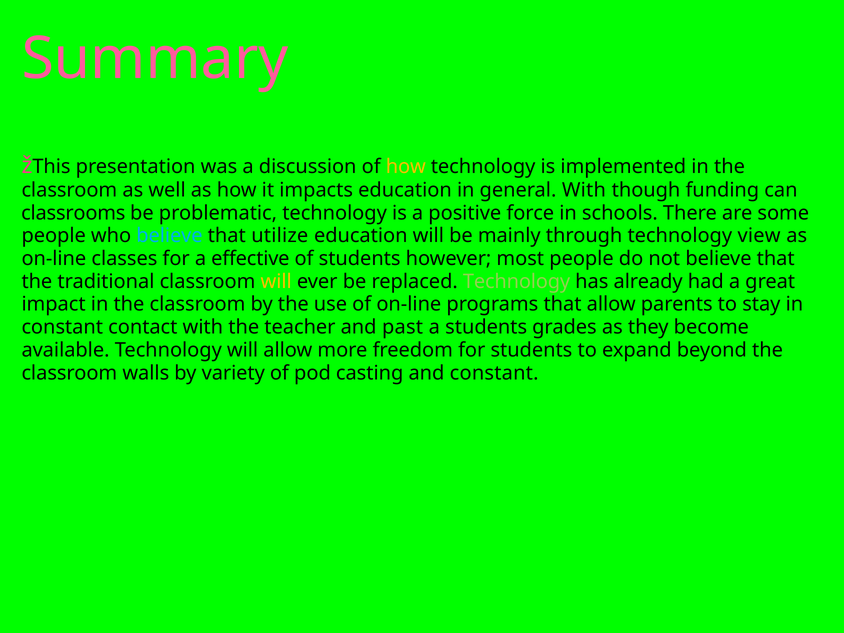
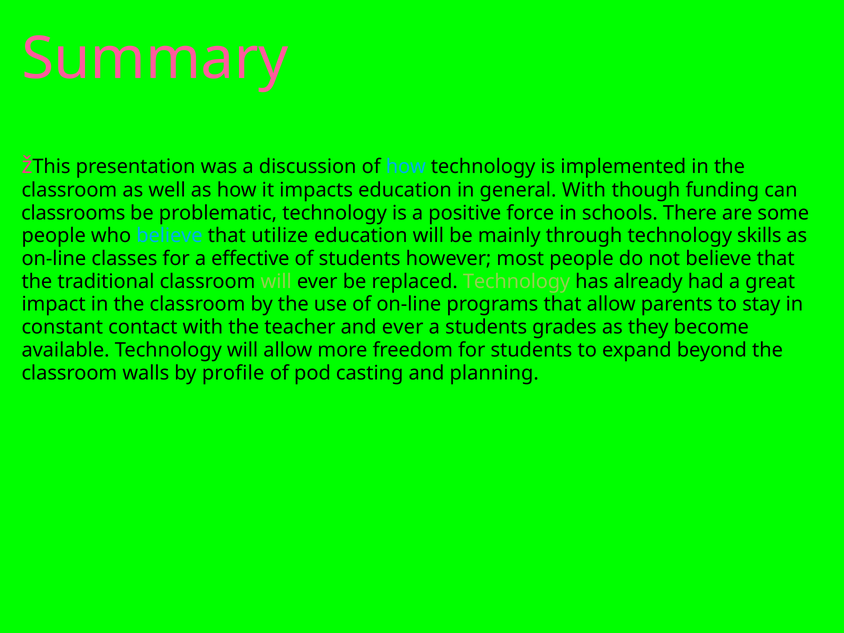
how colour: yellow -> light blue (406, 167)
view: view -> skills (759, 236)
will colour: yellow -> light green (276, 282)
and past: past -> ever (403, 327)
variety: variety -> profile (233, 373)
and constant: constant -> planning (494, 373)
